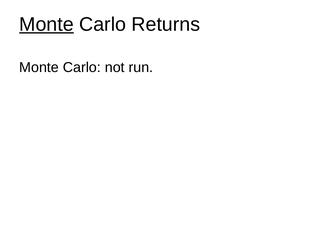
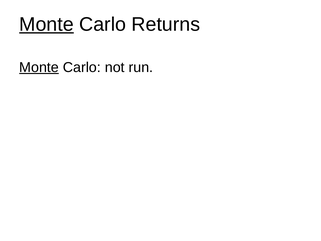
Monte underline: none -> present (39, 67)
